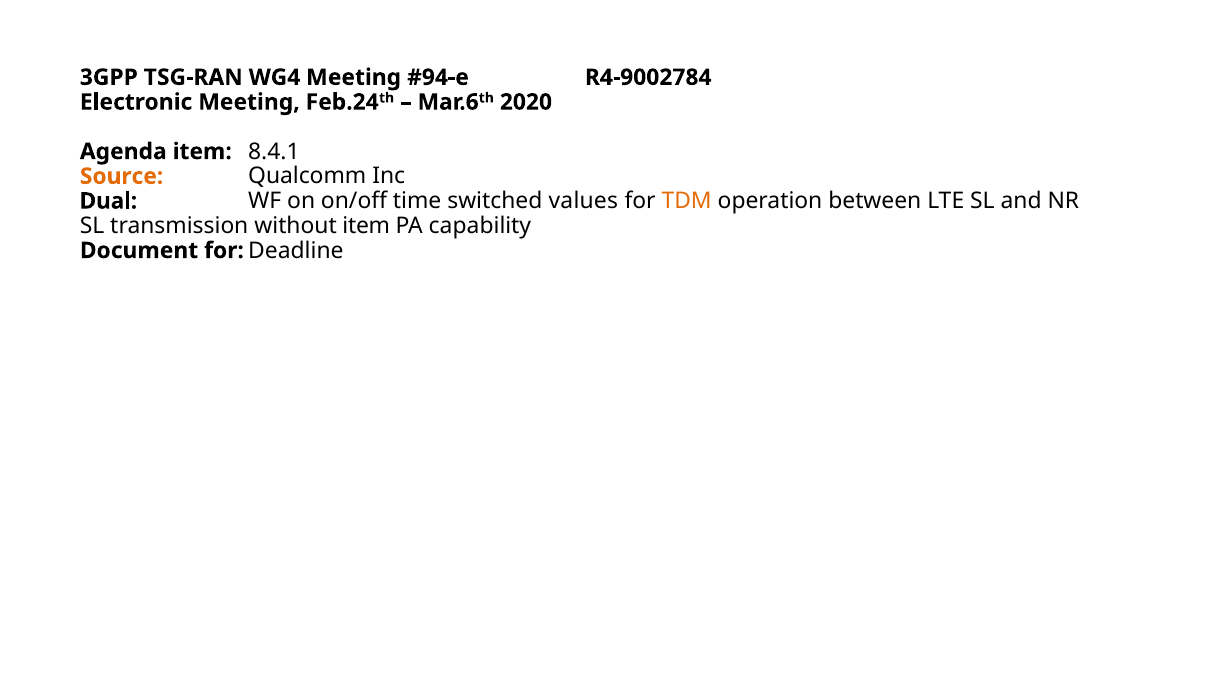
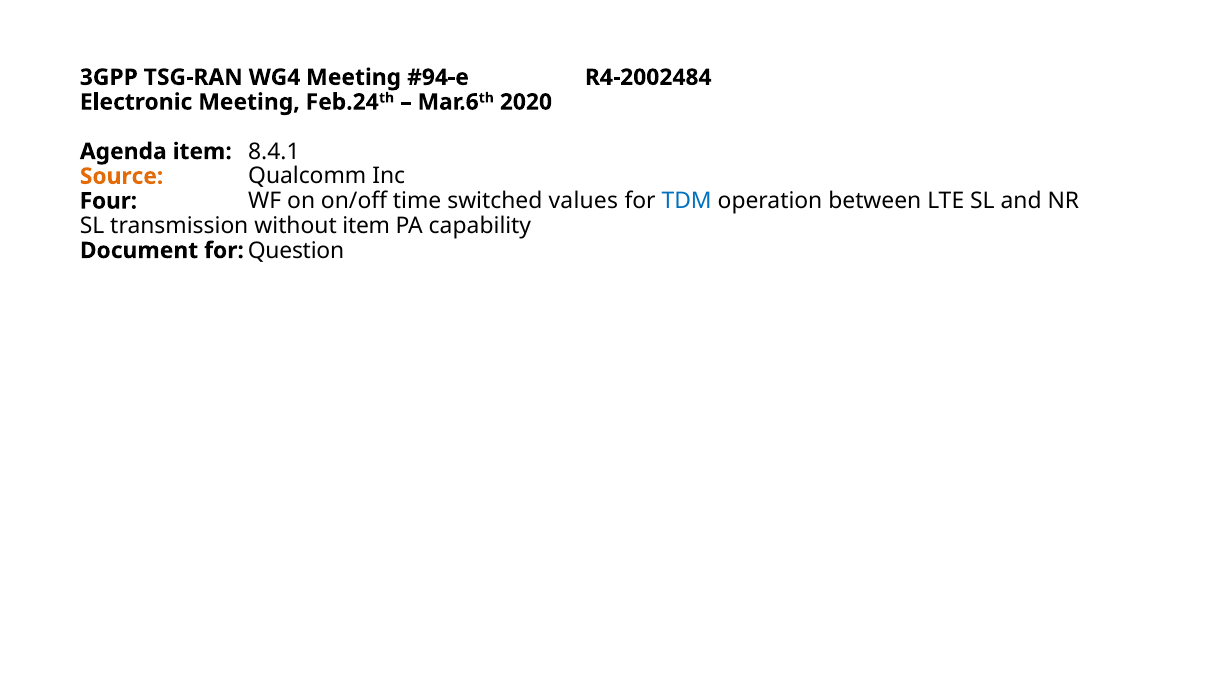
R4-9002784: R4-9002784 -> R4-2002484 (648, 77)
Dual: Dual -> Four (108, 201)
TDM colour: orange -> blue (687, 201)
Deadline: Deadline -> Question (296, 250)
